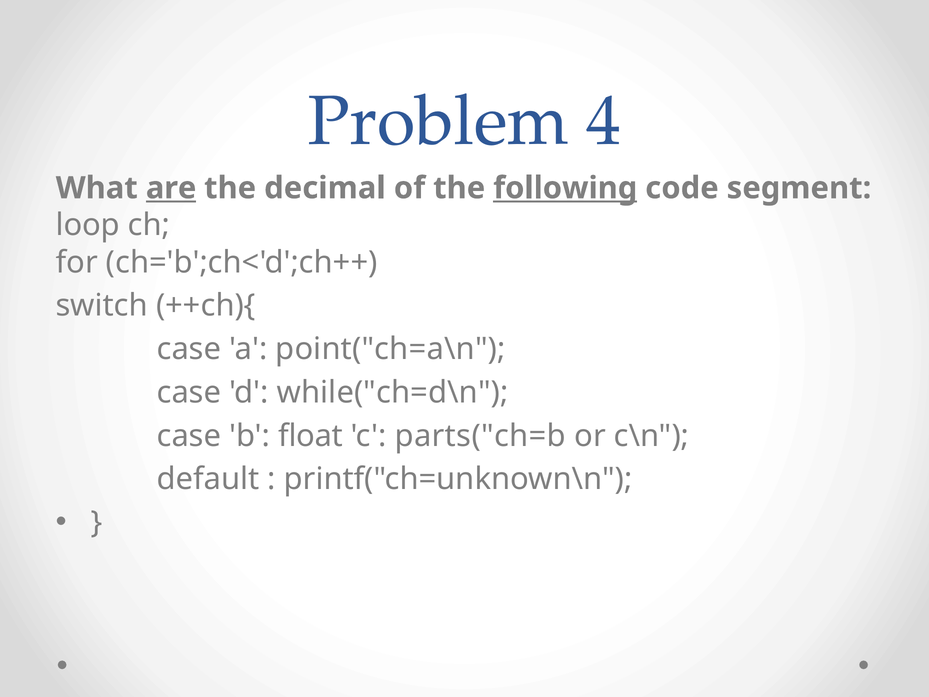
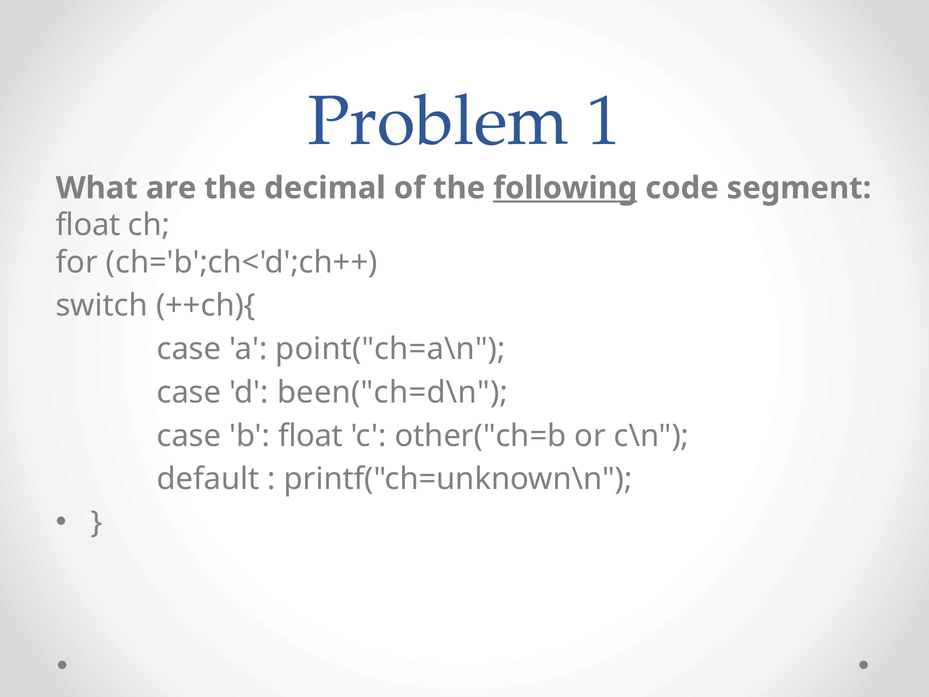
4: 4 -> 1 (604, 121)
are underline: present -> none (171, 188)
loop: loop -> float (88, 225)
while("ch=d\n: while("ch=d\n -> been("ch=d\n (393, 392)
parts("ch=b: parts("ch=b -> other("ch=b (480, 436)
